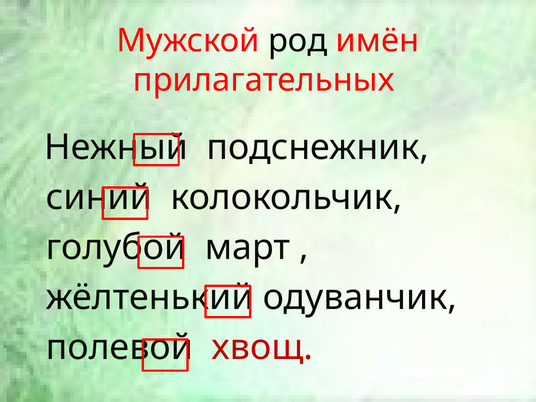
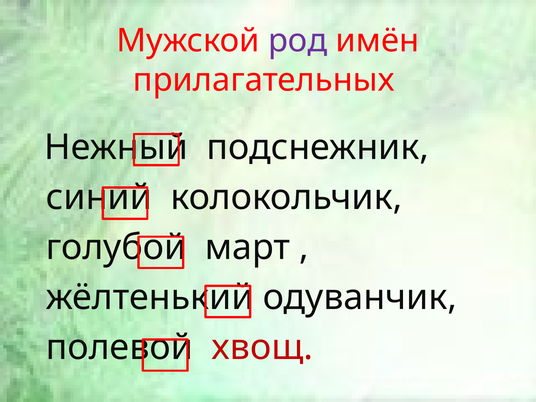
род colour: black -> purple (298, 41)
